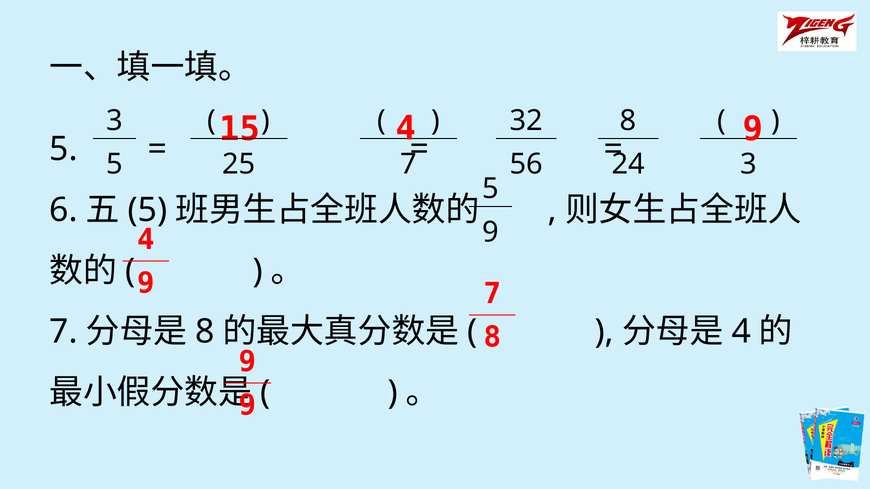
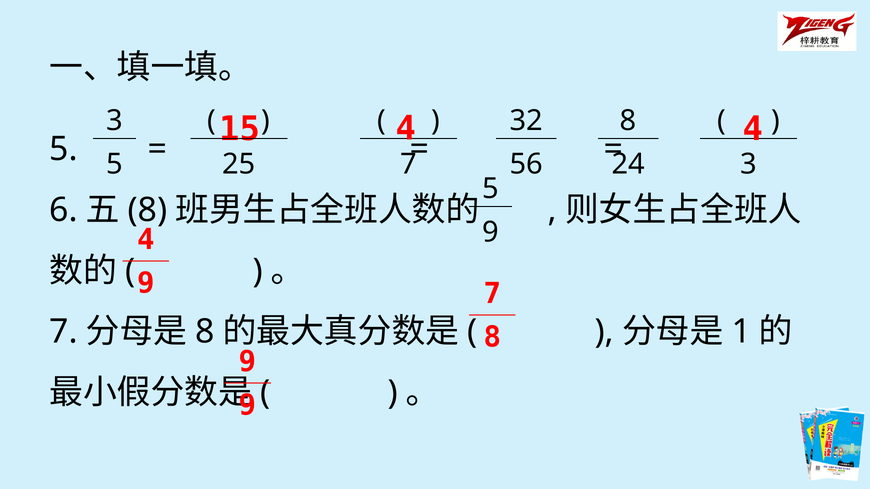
9: 9 -> 4 (753, 129)
5: 5 -> 8 (147, 210)
4: 4 -> 1 (741, 332)
